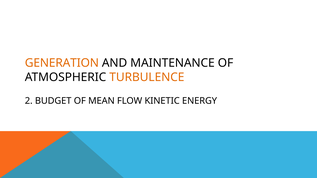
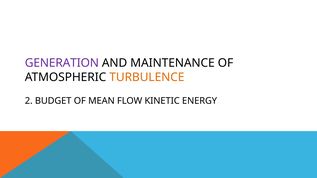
GENERATION colour: orange -> purple (62, 63)
